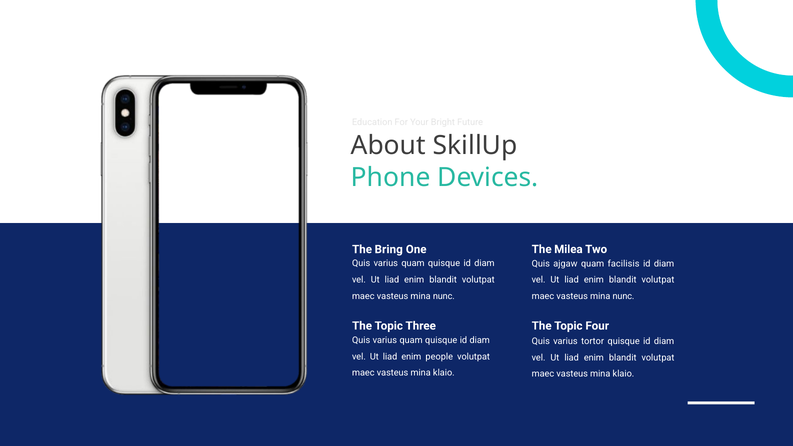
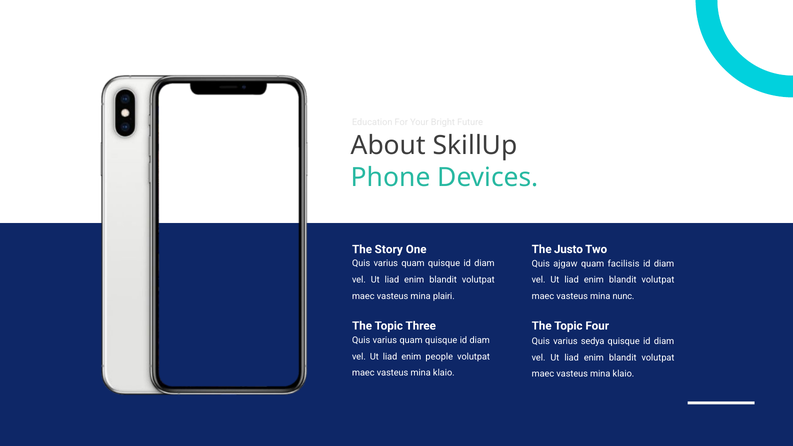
Milea: Milea -> Justo (568, 249)
Bring: Bring -> Story (389, 249)
nunc: nunc -> plairi (444, 296)
tortor: tortor -> sedya (593, 341)
